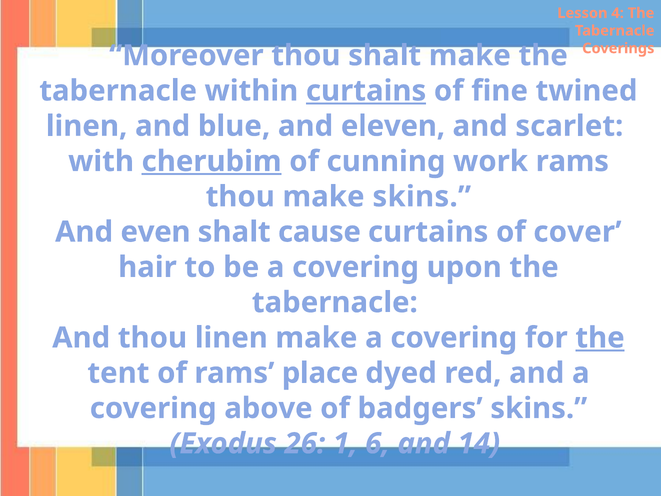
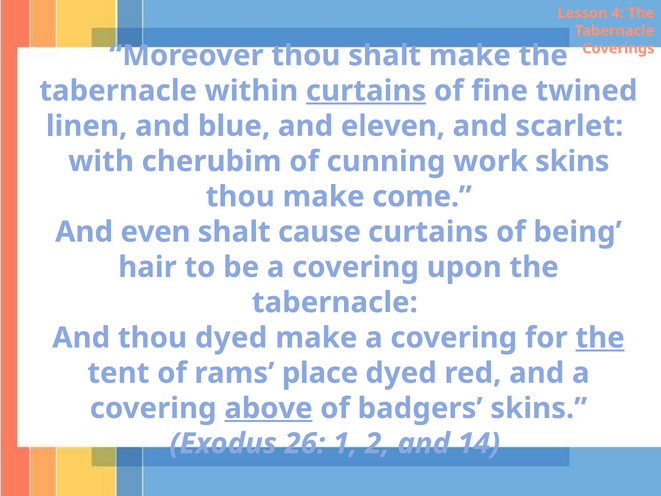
cherubim underline: present -> none (212, 161)
work rams: rams -> skins (572, 161)
make skins: skins -> come (422, 197)
cover: cover -> being (578, 232)
thou linen: linen -> dyed (231, 338)
above underline: none -> present (268, 408)
6: 6 -> 2 (377, 443)
